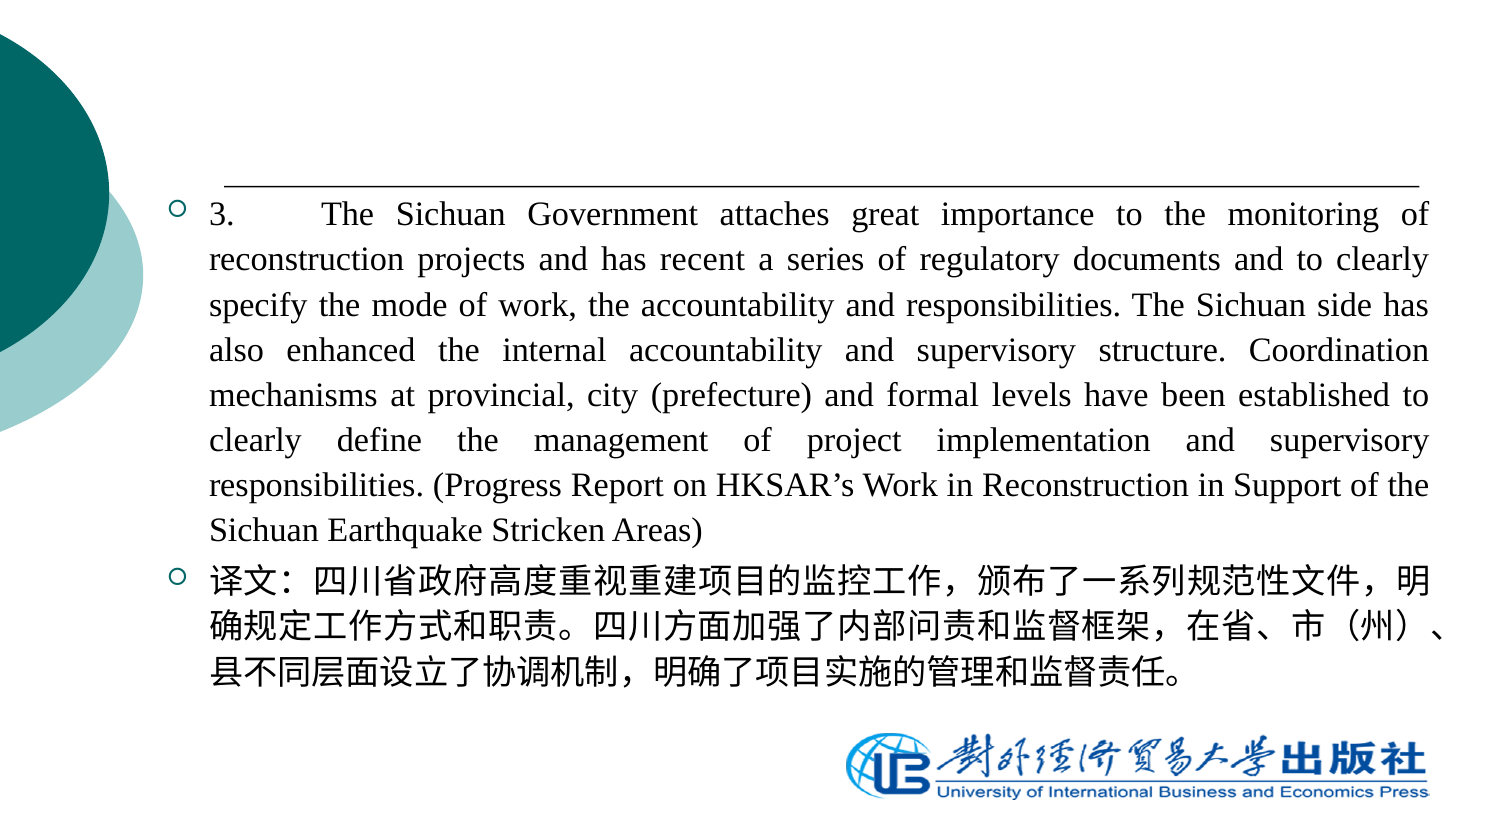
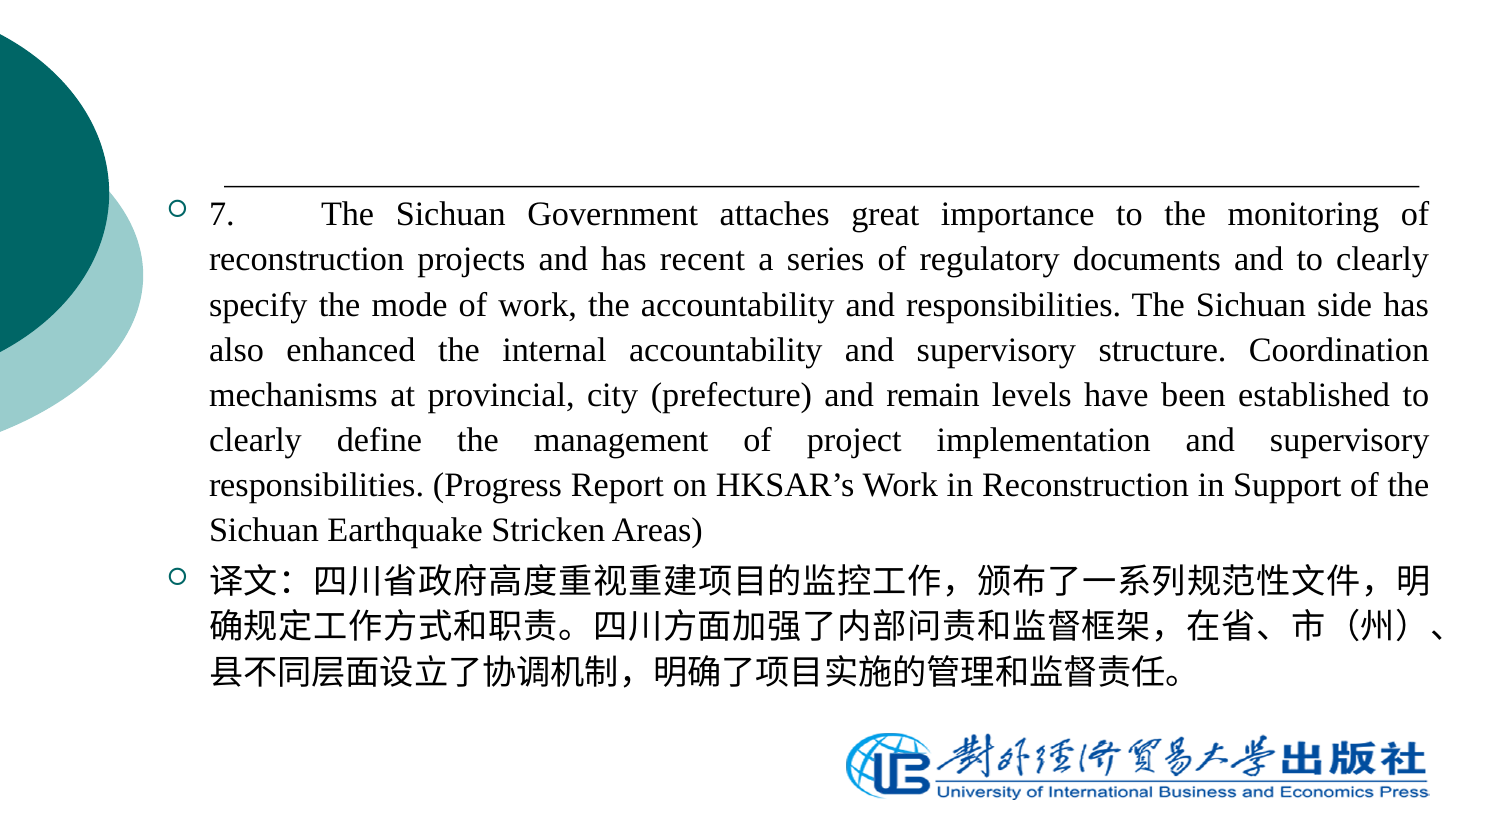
3: 3 -> 7 (222, 215)
formal: formal -> remain (933, 395)
